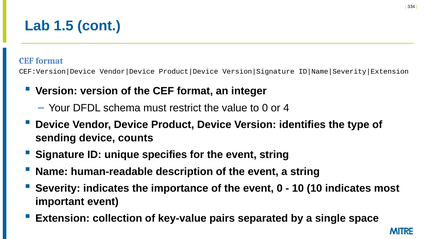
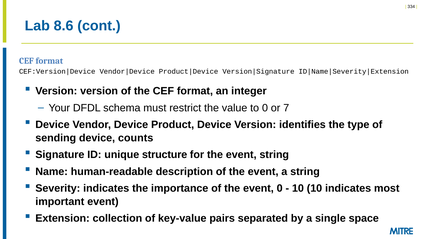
1.5: 1.5 -> 8.6 (64, 26)
4: 4 -> 7 (286, 108)
specifies: specifies -> structure (165, 155)
